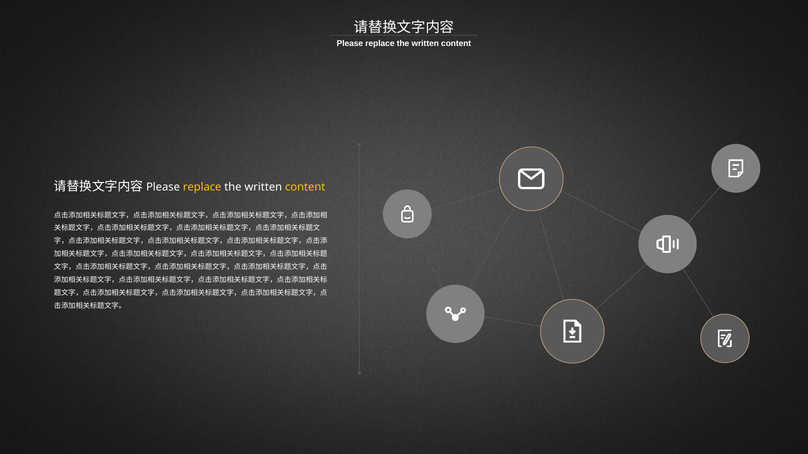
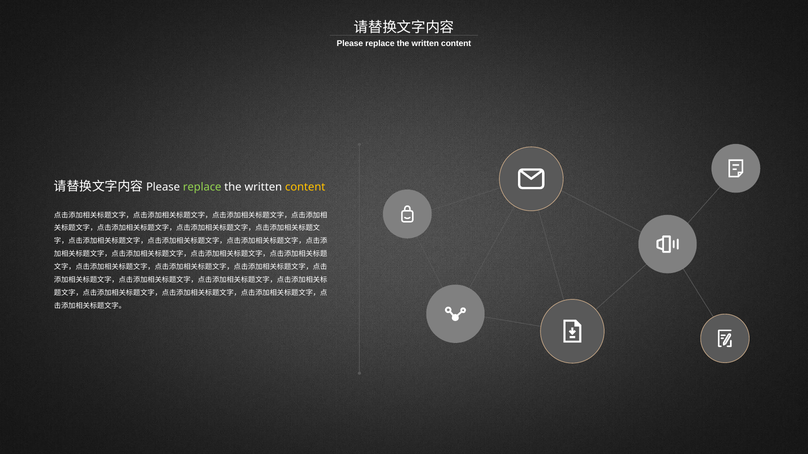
replace colour: yellow -> light green (202, 187)
